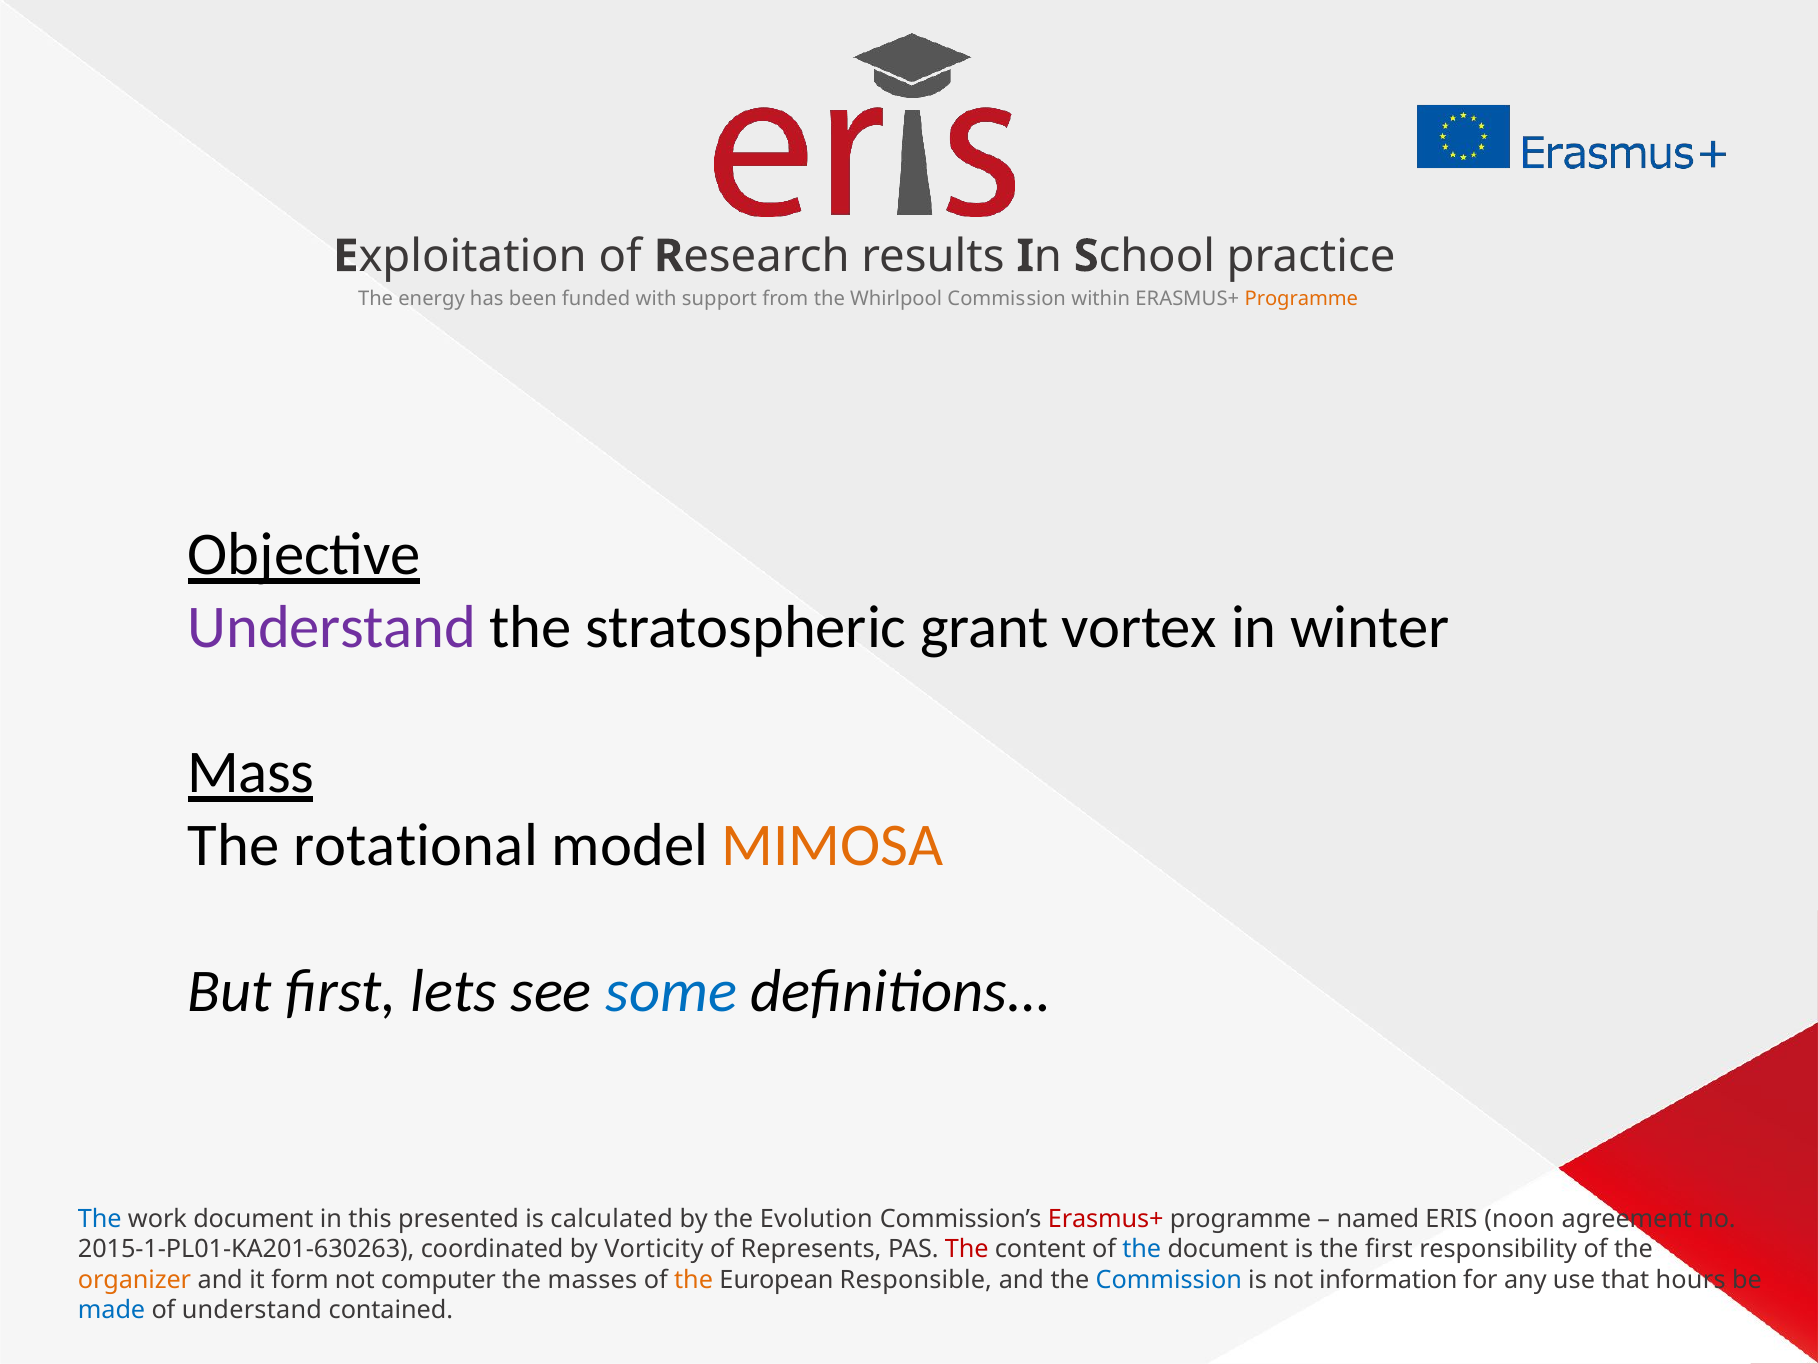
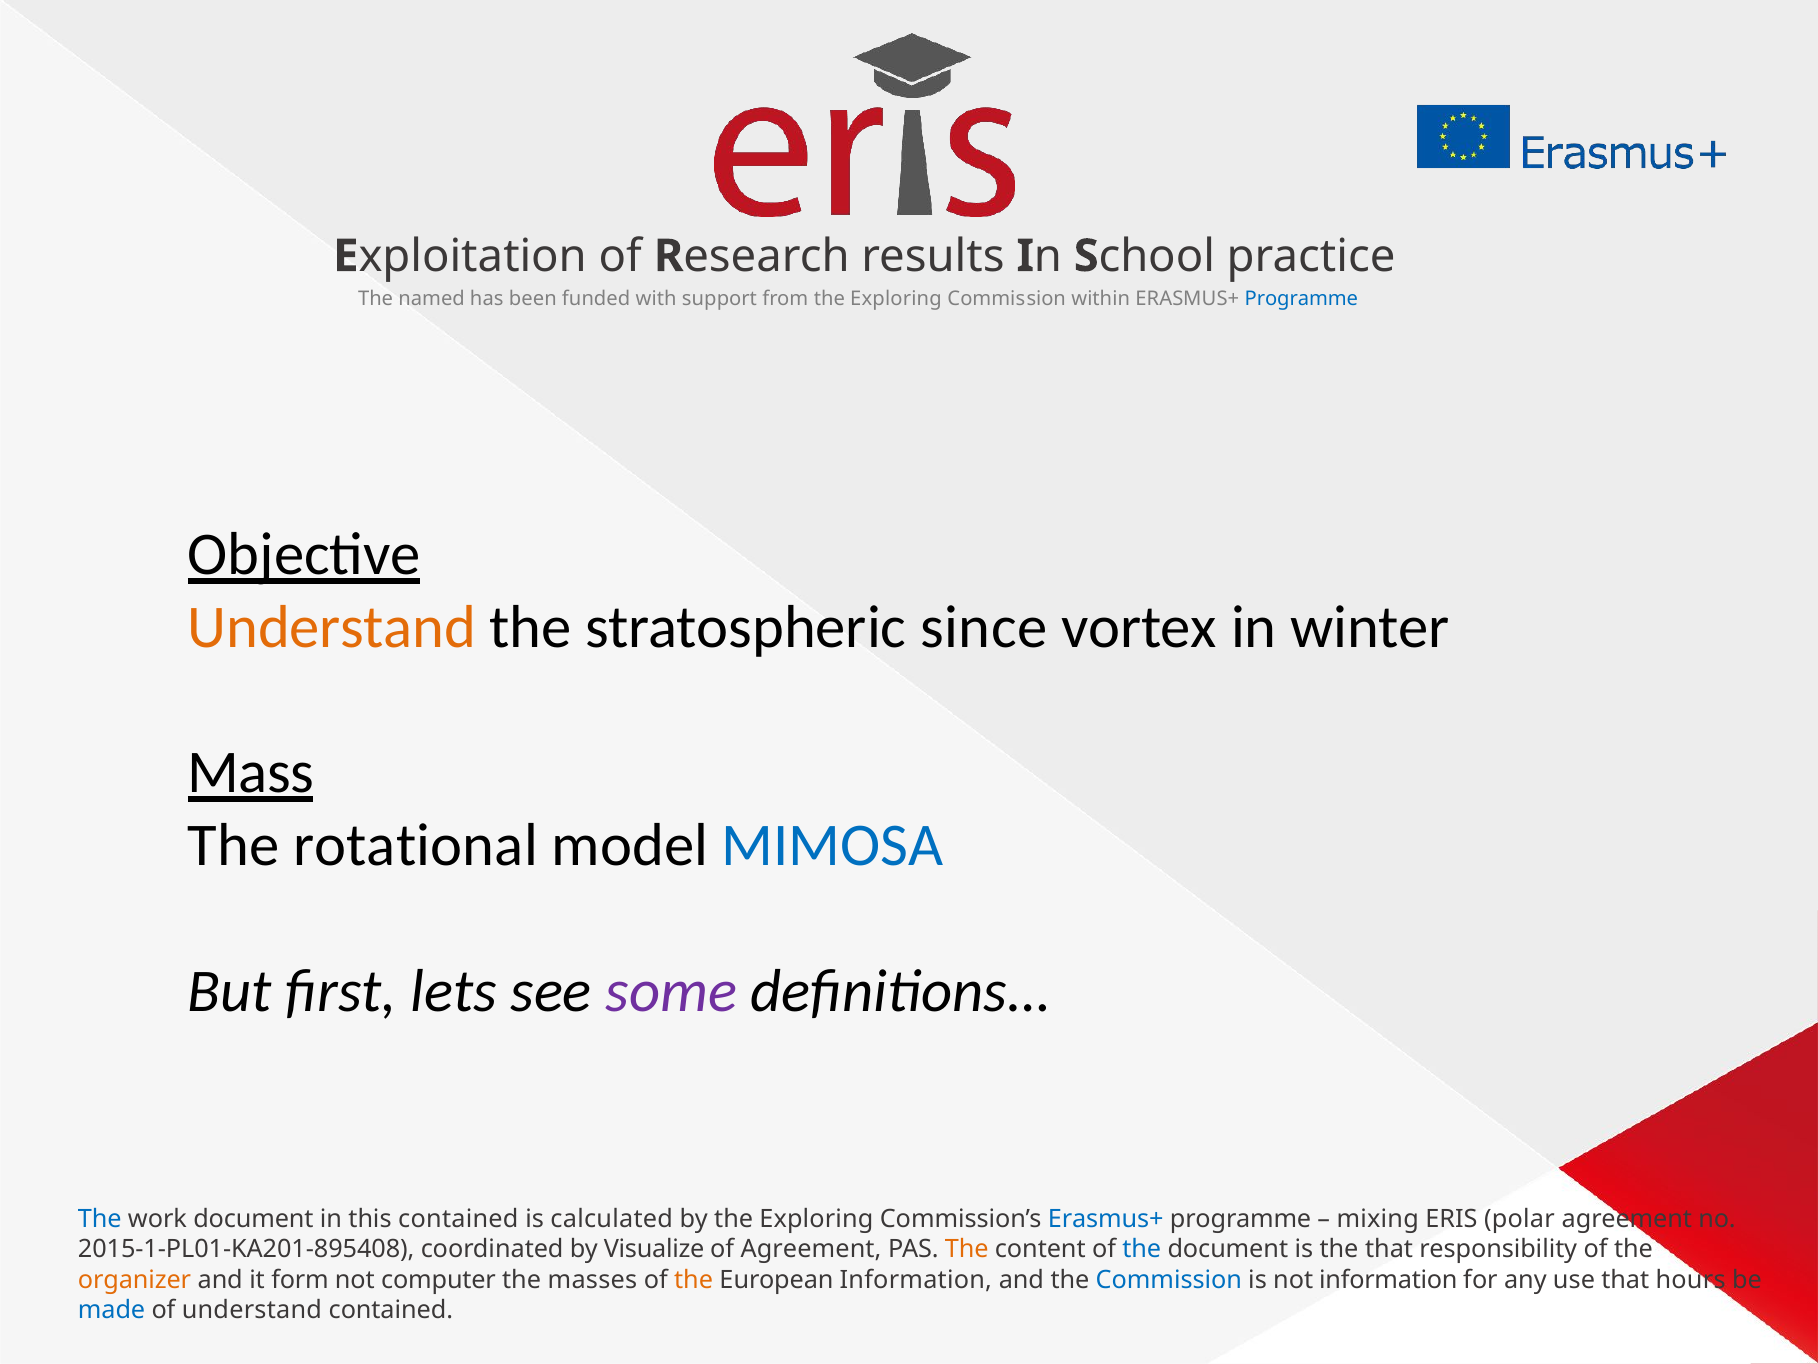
energy: energy -> named (432, 299)
Whirlpool: Whirlpool -> Exploring (896, 299)
Programme colour: orange -> blue (1301, 299)
Understand colour: purple -> orange (332, 627)
stratospheric grant: grant -> since (984, 627)
MIMOSA colour: orange -> blue (832, 845)
some colour: blue -> purple (671, 991)
this presented: presented -> contained (458, 1219)
by the Evolution: Evolution -> Exploring (816, 1219)
Erasmus+ colour: red -> blue (1106, 1219)
named: named -> mixing (1378, 1219)
noon: noon -> polar (1519, 1219)
2015-1-PL01-KA201-630263: 2015-1-PL01-KA201-630263 -> 2015-1-PL01-KA201-895408 (246, 1249)
Vorticity: Vorticity -> Visualize (654, 1249)
of Represents: Represents -> Agreement (811, 1249)
The colour: red -> orange (967, 1249)
the first: first -> that (1389, 1249)
European Responsible: Responsible -> Information (916, 1279)
